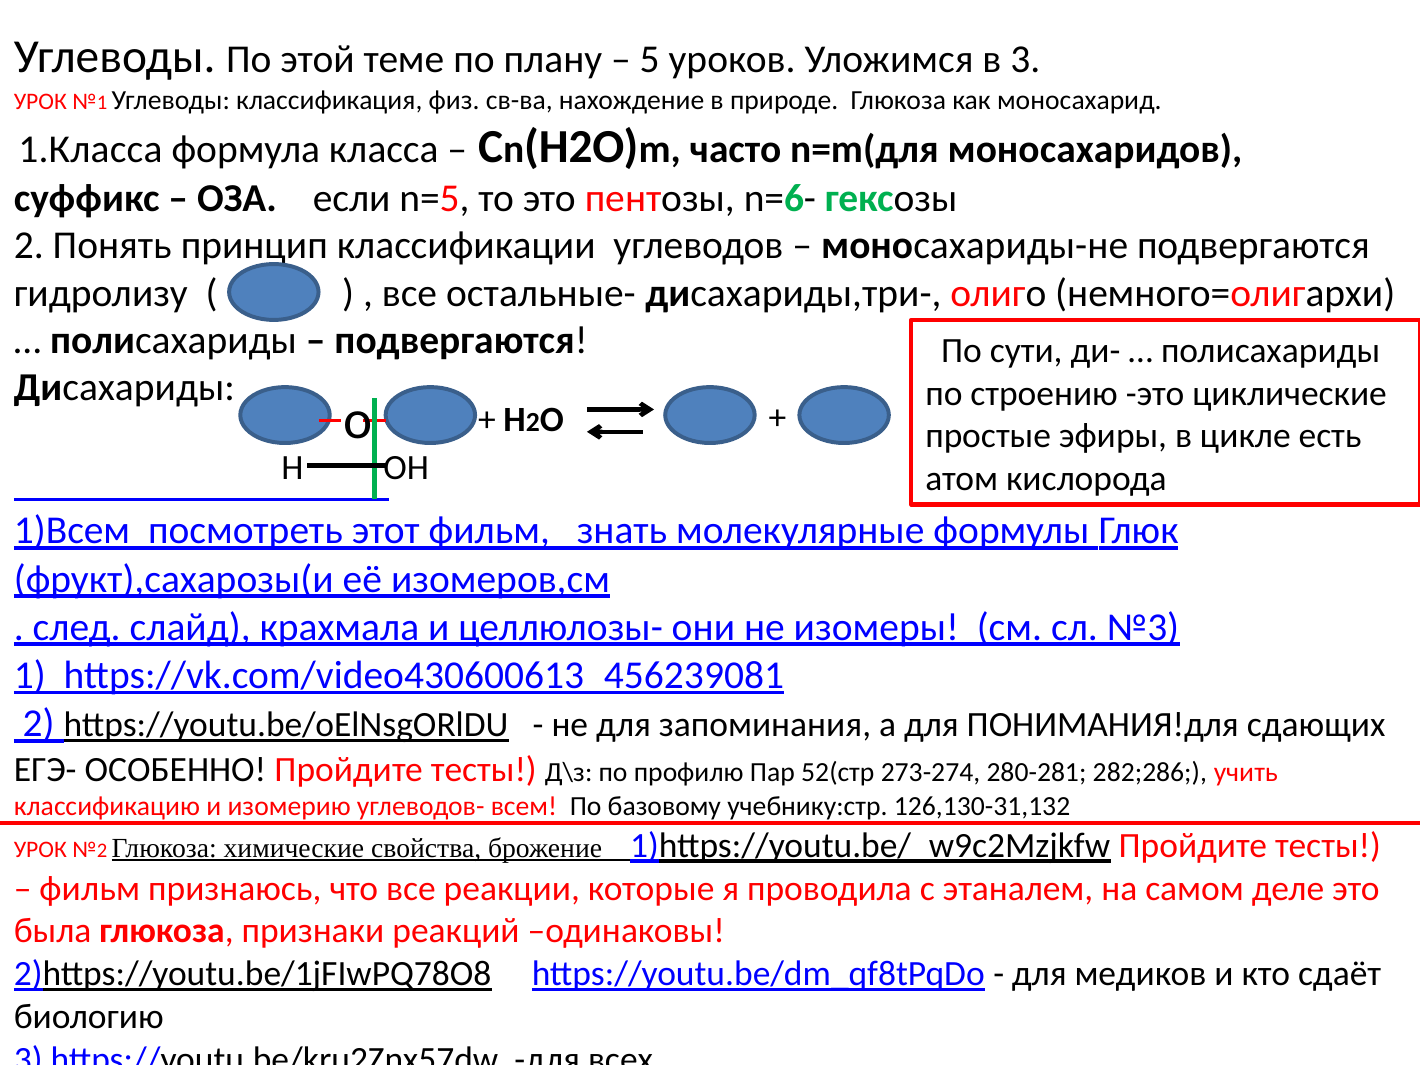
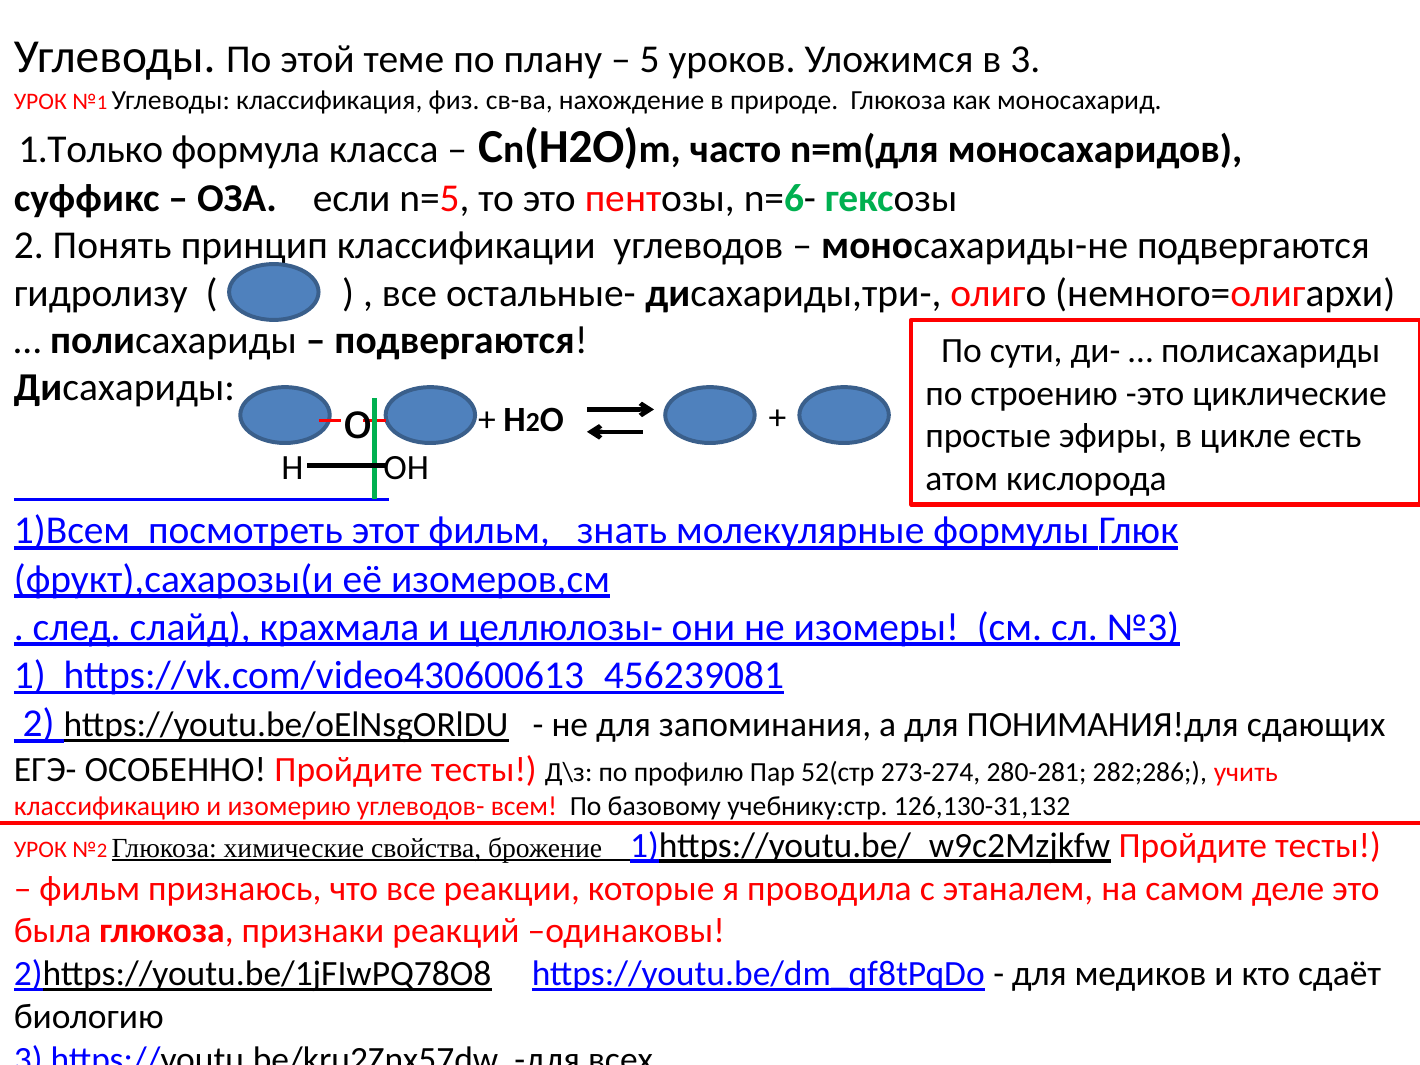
1.Класса: 1.Класса -> 1.Только (91, 149)
